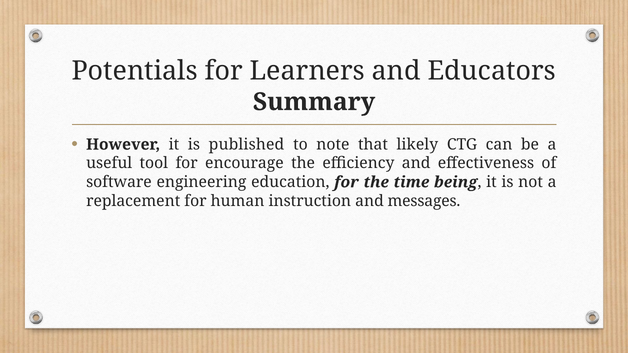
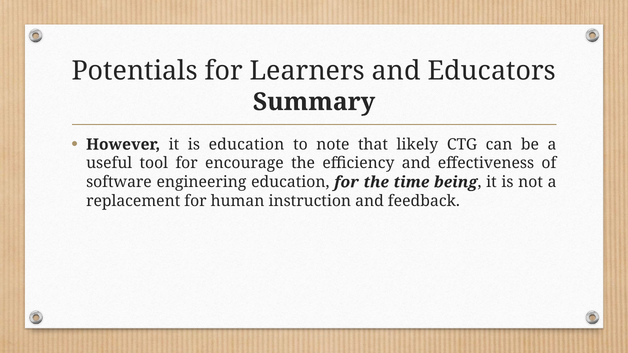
is published: published -> education (246, 145)
messages: messages -> feedback (424, 201)
